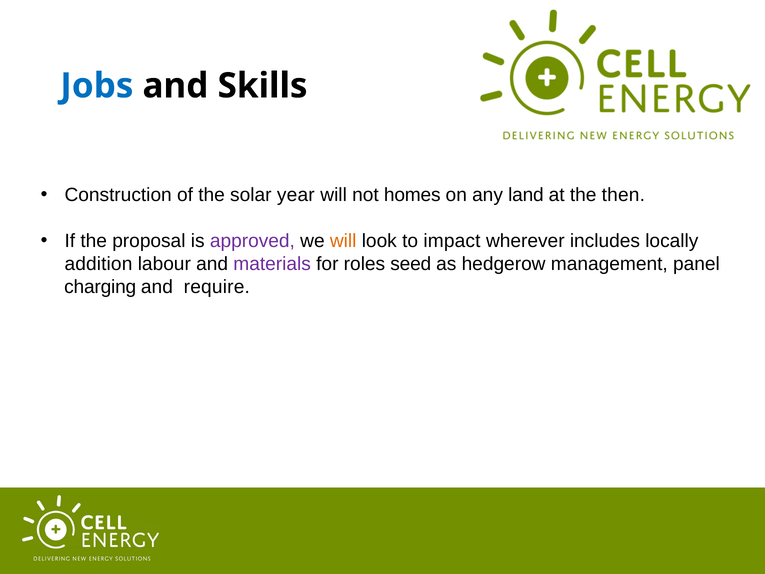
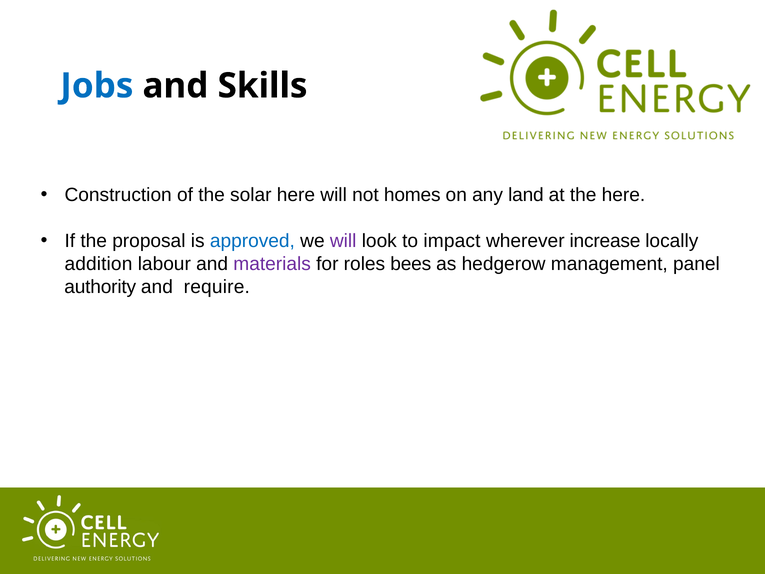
solar year: year -> here (296, 195)
the then: then -> here (623, 195)
approved colour: purple -> blue (252, 241)
will colour: orange -> purple (343, 241)
includes: includes -> increase (605, 241)
seed: seed -> bees (411, 264)
charging: charging -> authority (100, 287)
